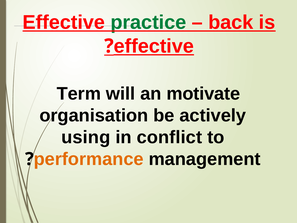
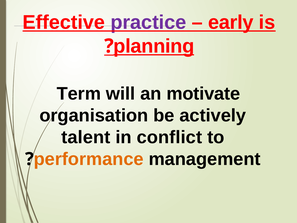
practice colour: green -> purple (148, 22)
back: back -> early (231, 22)
effective: effective -> planning (154, 46)
using: using -> talent (86, 137)
